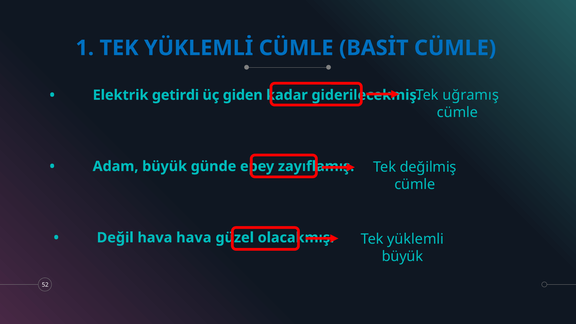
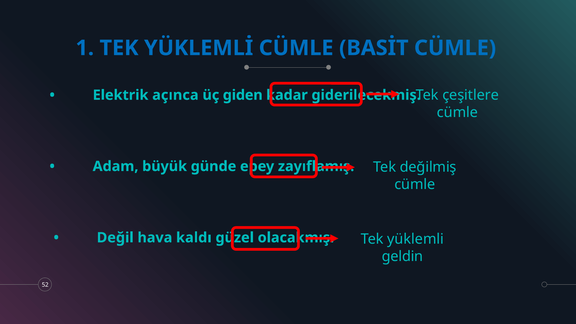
uğramış: uğramış -> çeşitlere (471, 95)
getirdi: getirdi -> açınca (175, 95)
hava hava: hava -> kaldı (194, 238)
büyük: büyük -> geldin (402, 256)
